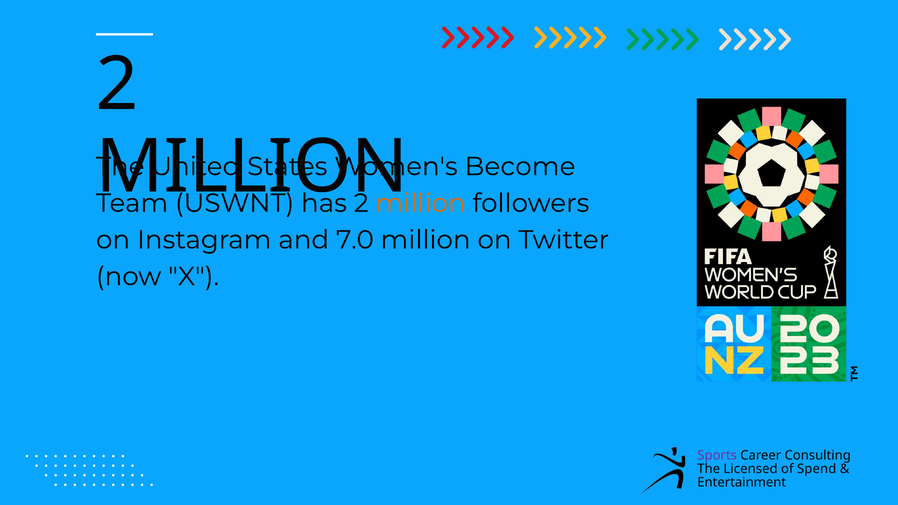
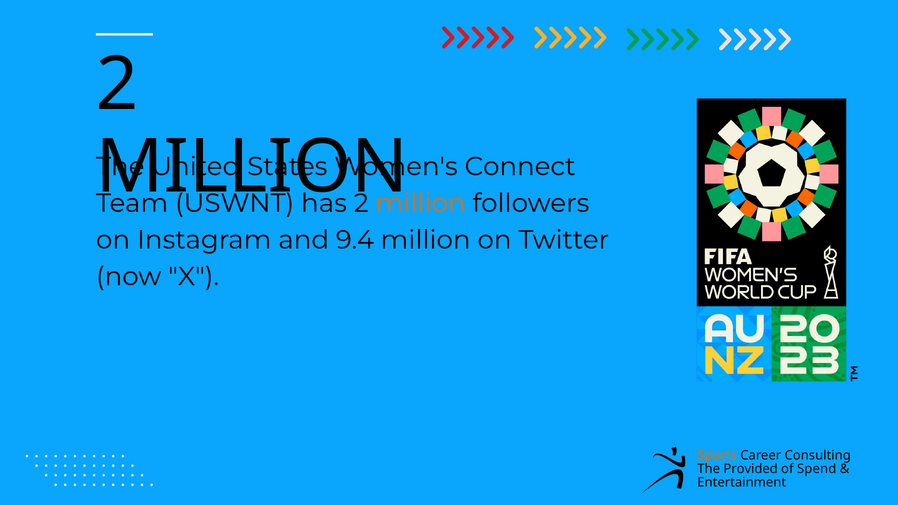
Become: Become -> Connect (520, 167)
7.0: 7.0 -> 9.4 (355, 240)
Sports colour: purple -> orange (717, 455)
Licensed: Licensed -> Provided (751, 469)
